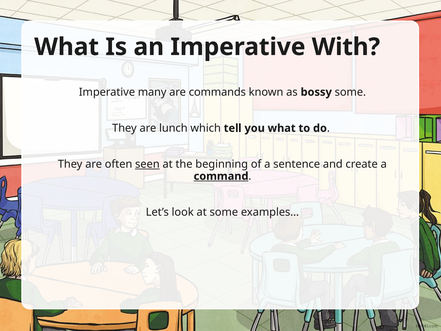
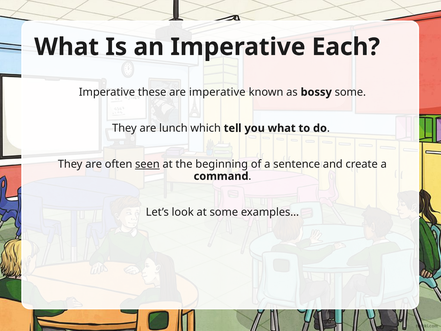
With: With -> Each (346, 47)
many: many -> these (152, 92)
are commands: commands -> imperative (217, 92)
command underline: present -> none (221, 176)
